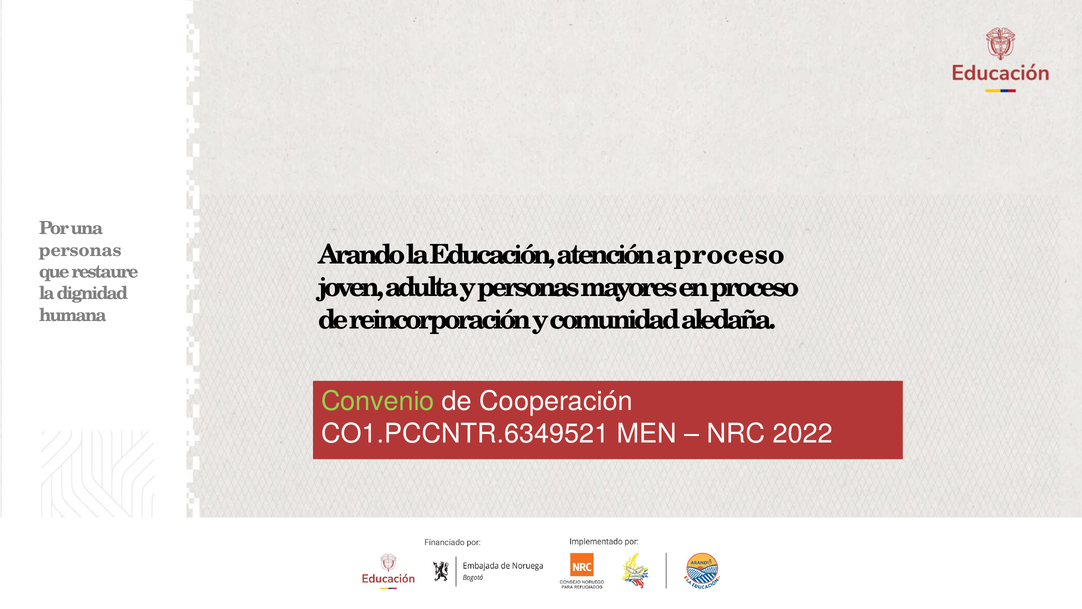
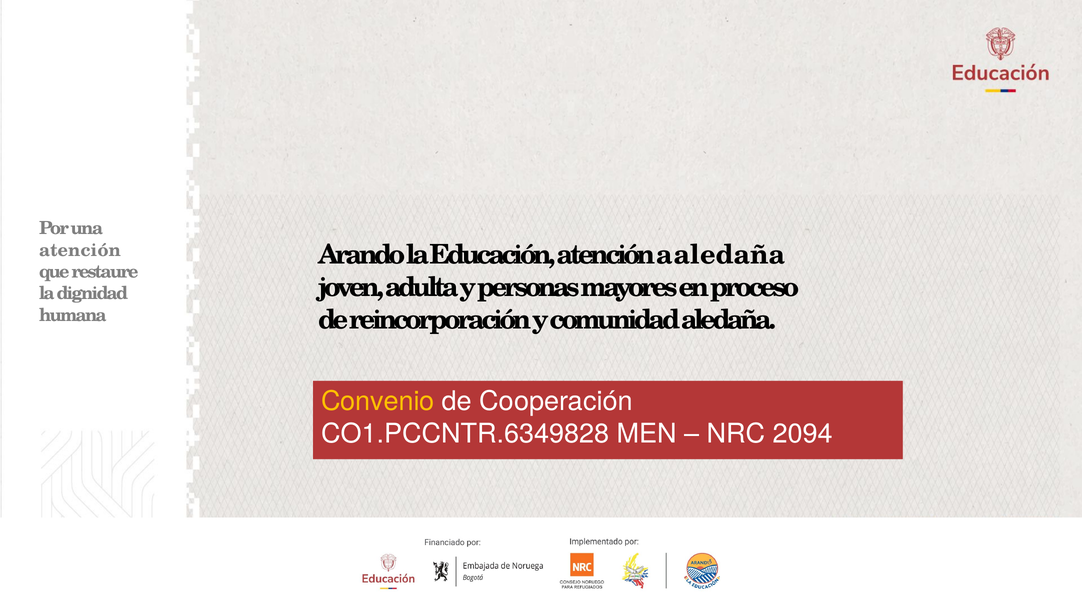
personas: personas -> atención (80, 250)
a proceso: proceso -> aledaña (730, 255)
Convenio colour: light green -> yellow (378, 401)
CO1.PCCNTR.6349521: CO1.PCCNTR.6349521 -> CO1.PCCNTR.6349828 (465, 433)
2022: 2022 -> 2094 (803, 433)
